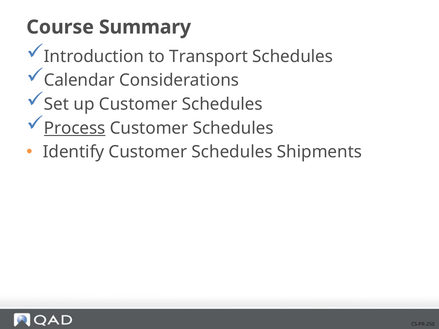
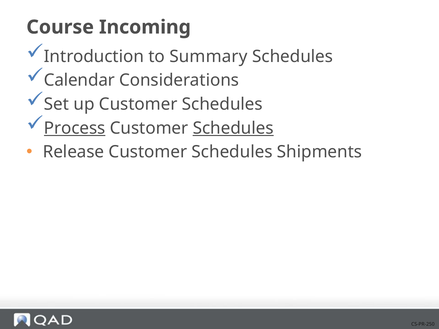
Summary: Summary -> Incoming (145, 27)
Transport: Transport -> Summary (208, 56)
Schedules underline: none -> present (233, 128)
Identify: Identify -> Release (74, 152)
